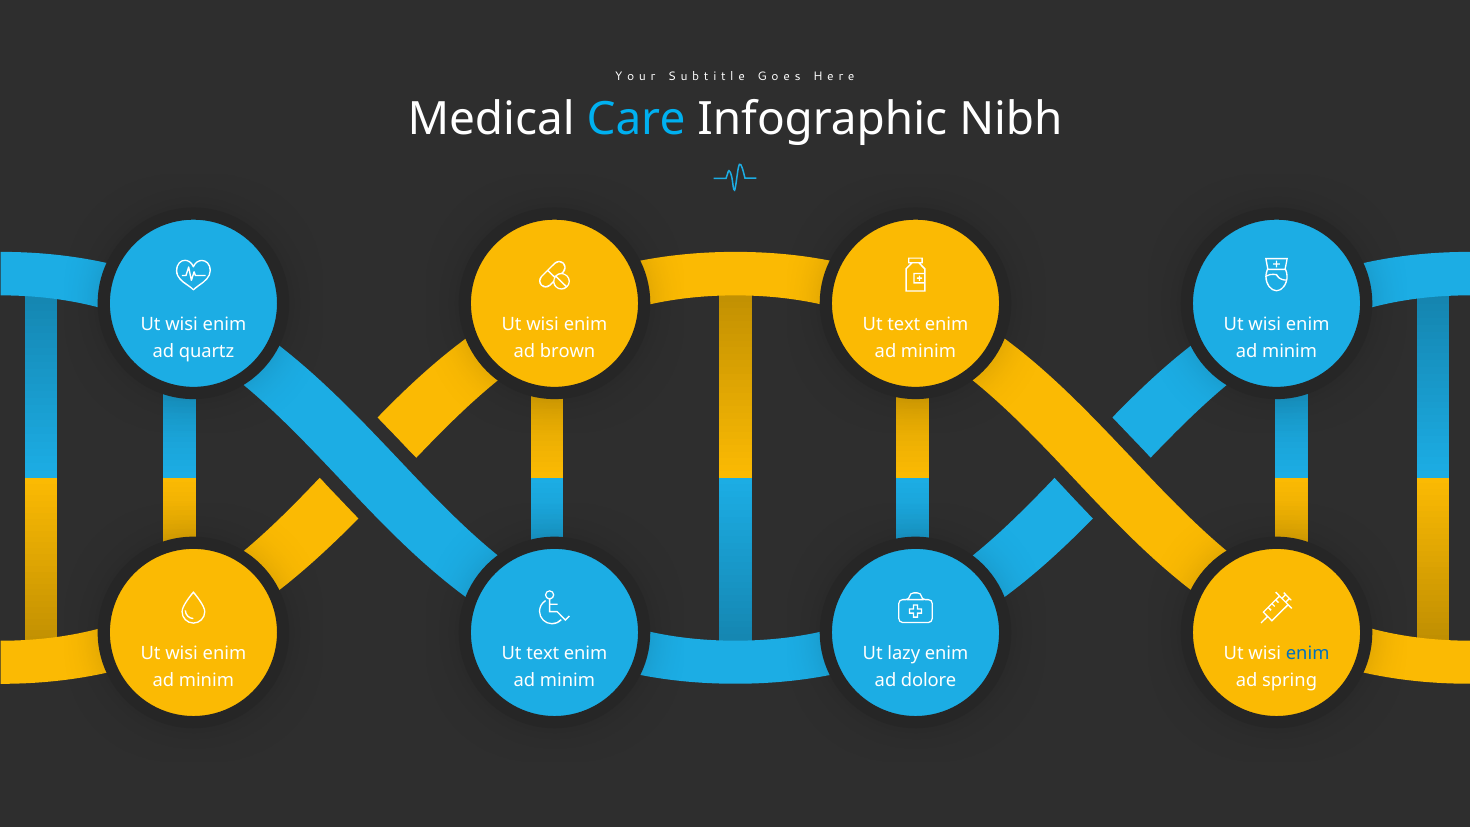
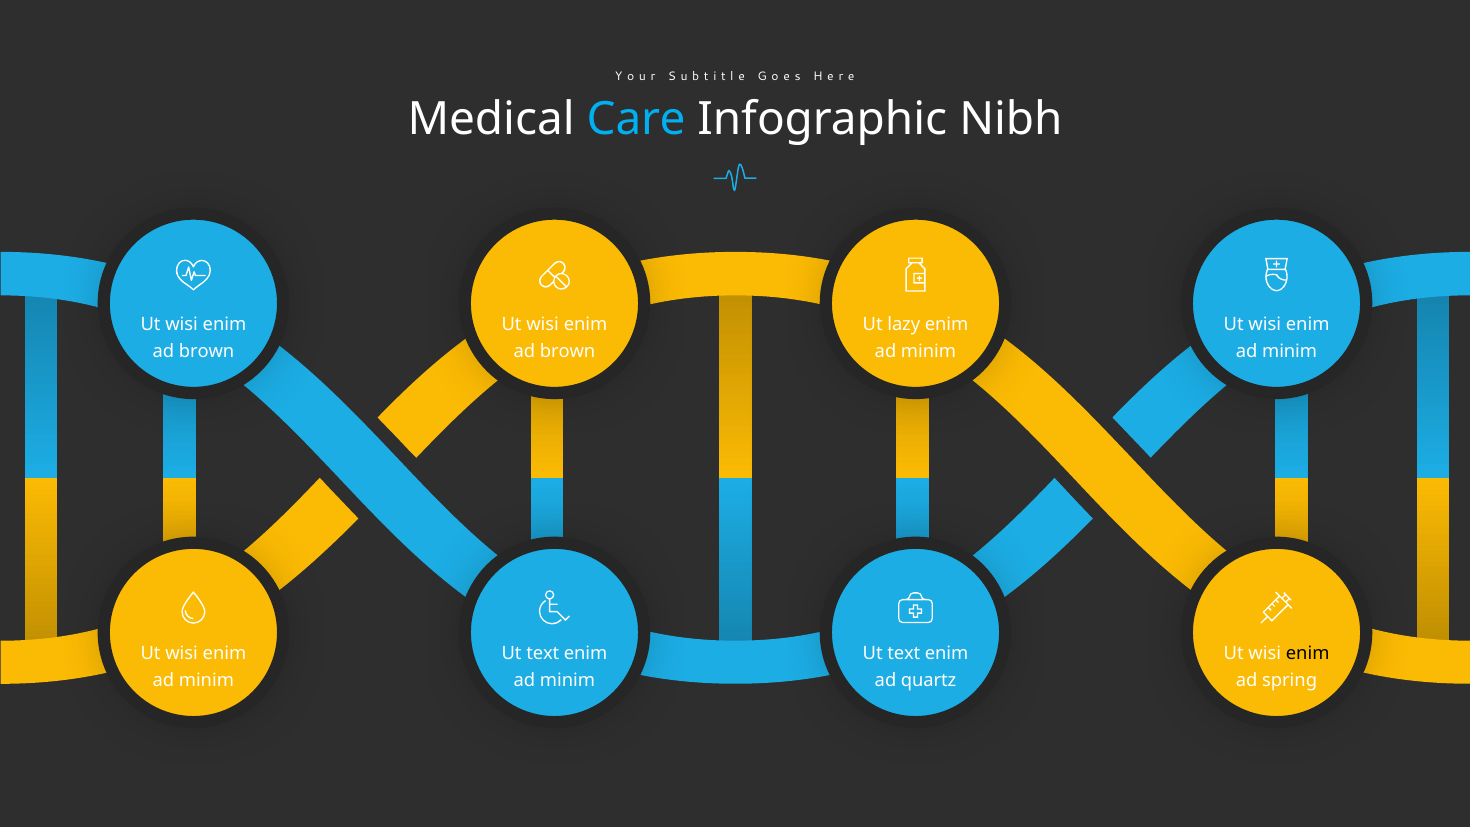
text: text -> lazy (904, 325)
quartz: quartz -> brown (207, 351)
lazy: lazy -> text (904, 654)
enim colour: blue -> black (1308, 654)
dolore: dolore -> quartz (929, 680)
